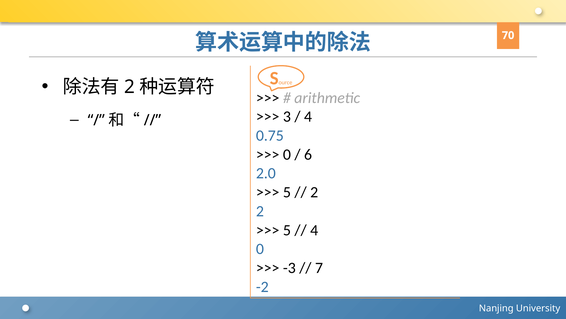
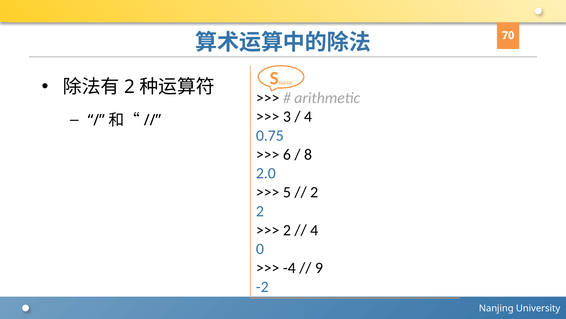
0: 0 -> 6 (287, 154)
6: 6 -> 8 (308, 154)
5: 5 -> 2 (287, 230)
-3: -3 -> -4 (289, 267)
7: 7 -> 9 (319, 267)
